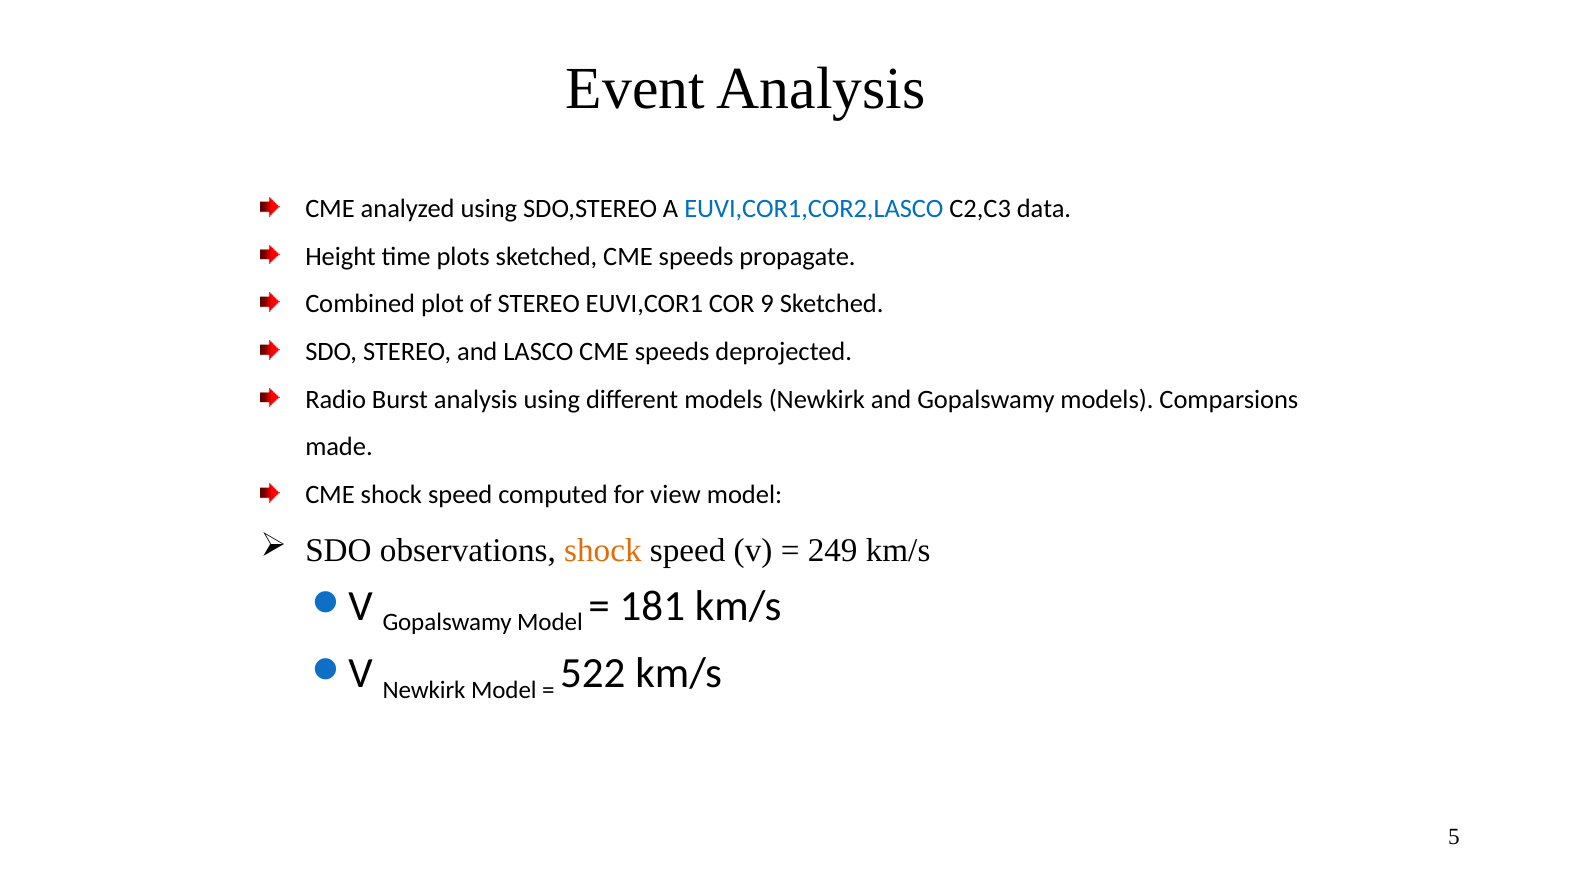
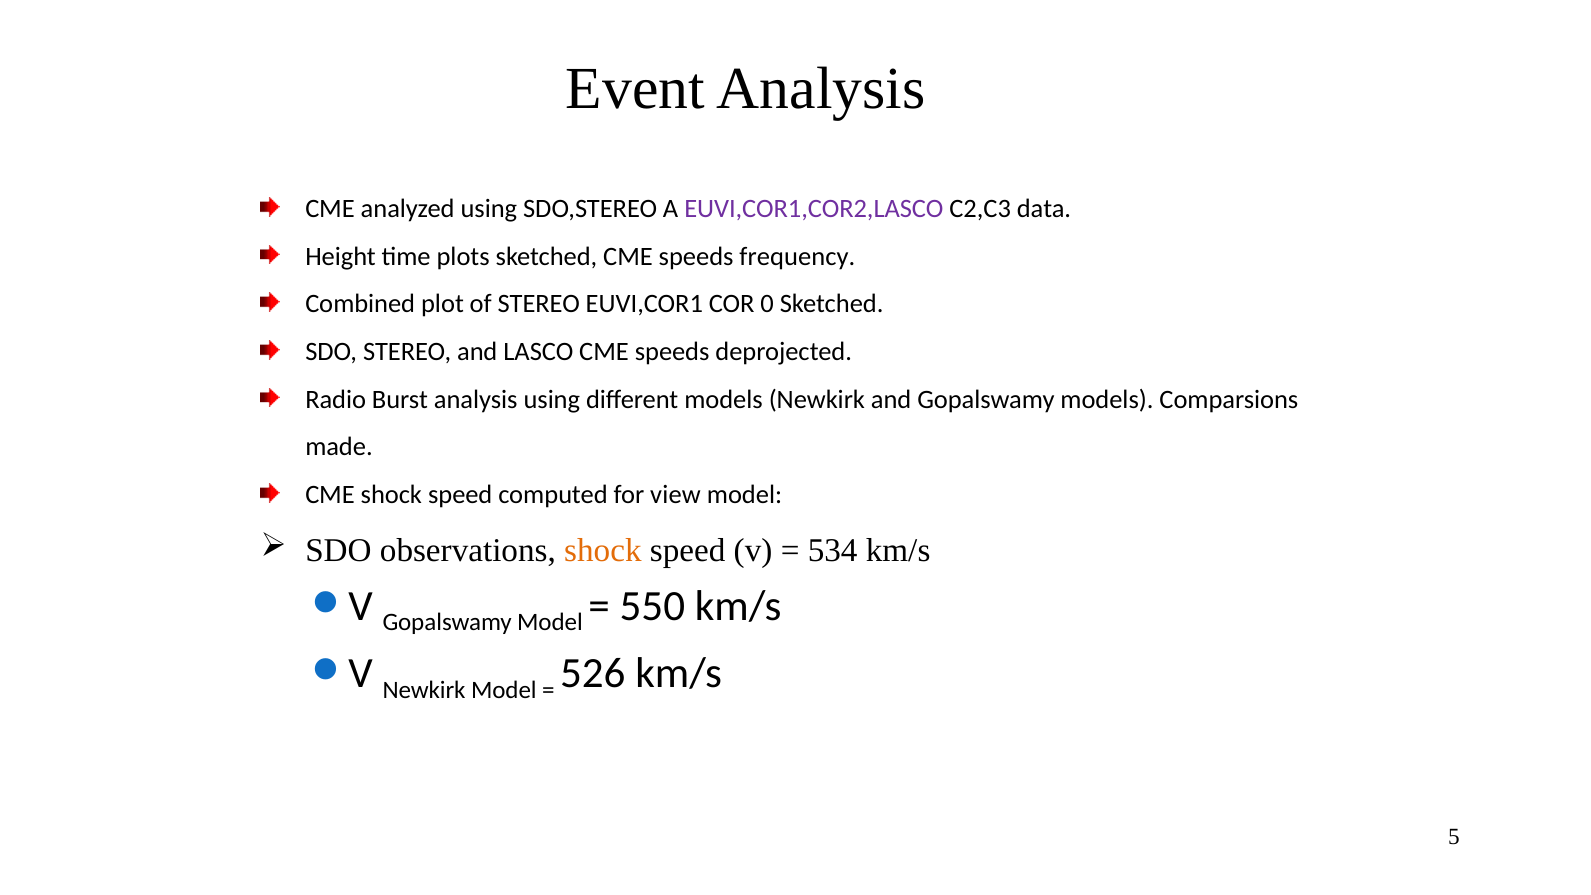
EUVI,COR1,COR2,LASCO colour: blue -> purple (814, 209)
propagate: propagate -> frequency (797, 256)
9: 9 -> 0 (767, 304)
249: 249 -> 534 (833, 551)
181: 181 -> 550 (652, 606)
522: 522 -> 526 (593, 673)
